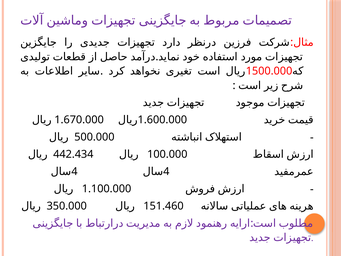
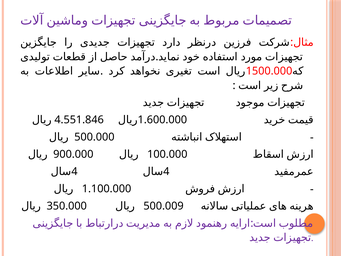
1.670.000: 1.670.000 -> 4.551.846 (79, 120)
442.434: 442.434 -> 900.000 (73, 154)
151.460: 151.460 -> 500.009 (164, 206)
